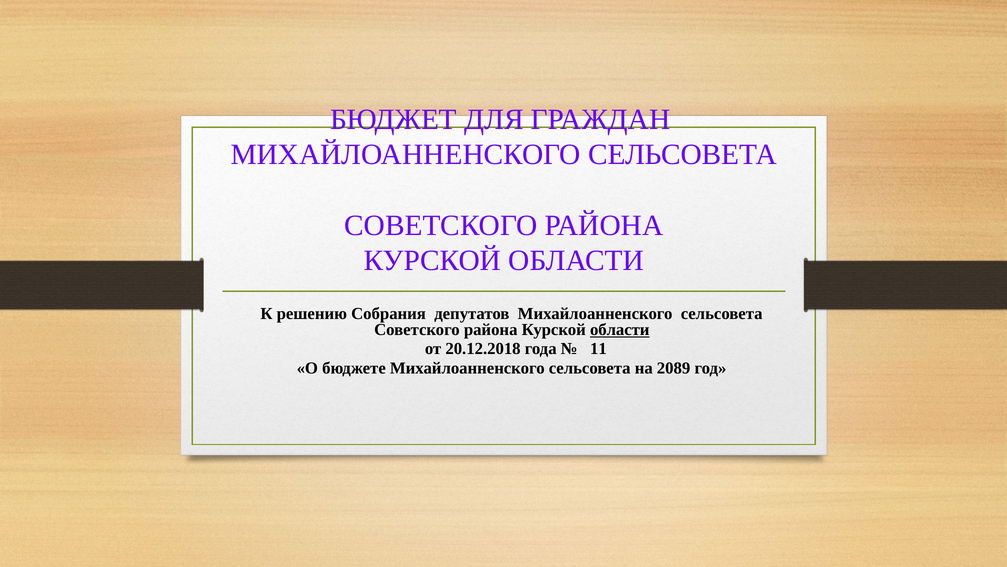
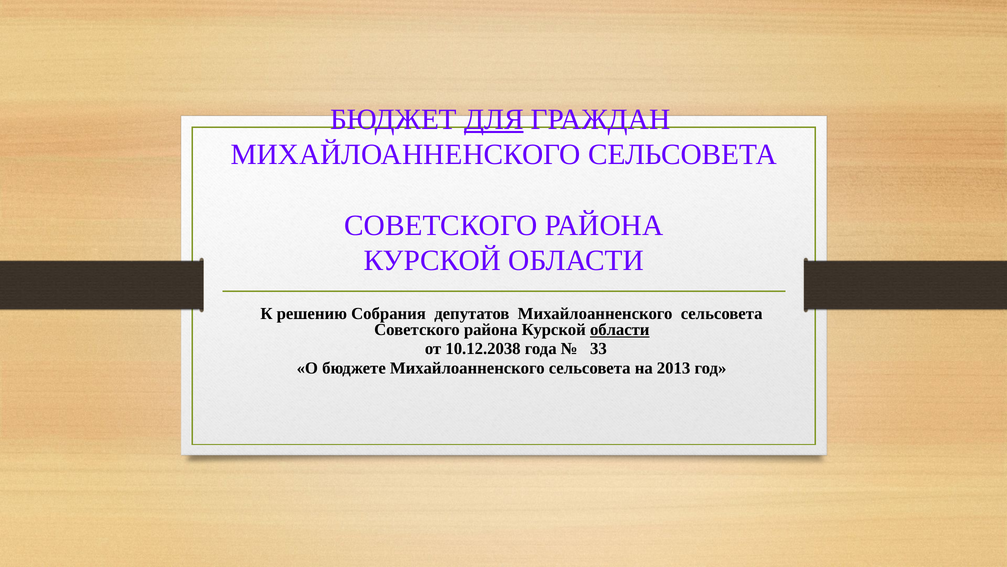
ДЛЯ underline: none -> present (494, 119)
20.12.2018: 20.12.2018 -> 10.12.2038 (483, 349)
11: 11 -> 33 (598, 349)
2089: 2089 -> 2013 (674, 368)
